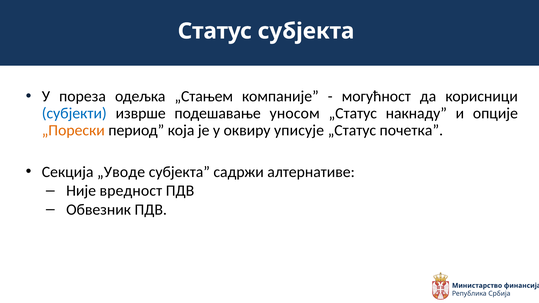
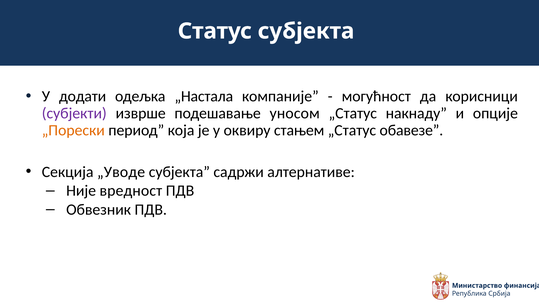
пореза: пореза -> додати (83, 96)
„Стањем: „Стањем -> „Настала (204, 96)
субјекти colour: blue -> purple (74, 113)
уписује: уписује -> стањем (299, 130)
почетка: почетка -> обавезе (411, 130)
